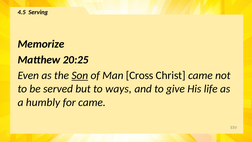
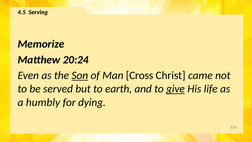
20:25: 20:25 -> 20:24 (76, 60)
ways: ways -> earth (119, 89)
give underline: none -> present (176, 89)
for came: came -> dying (92, 102)
